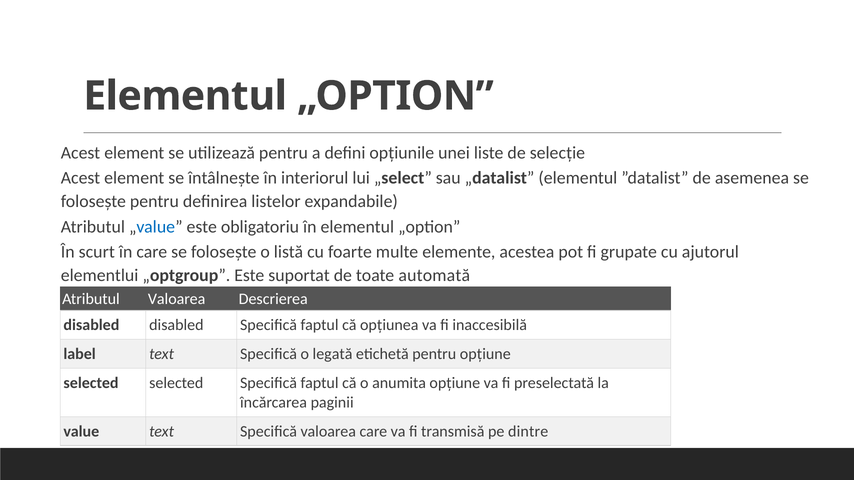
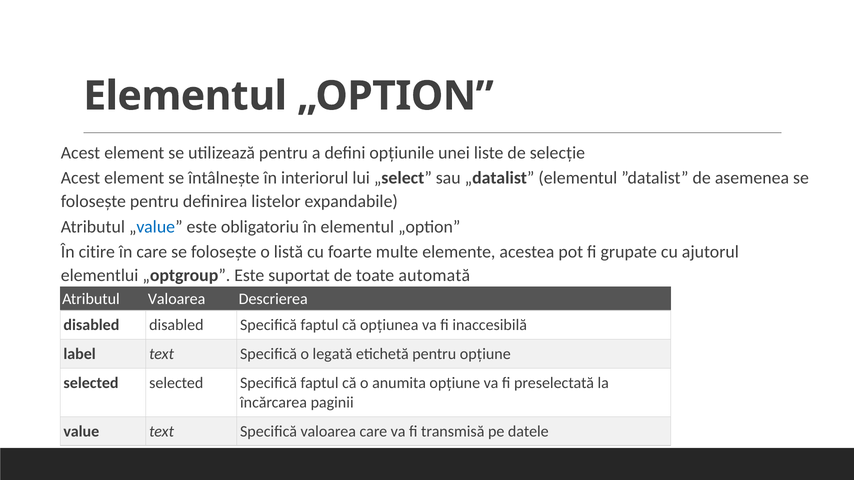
scurt: scurt -> citire (97, 252)
dintre: dintre -> datele (528, 432)
